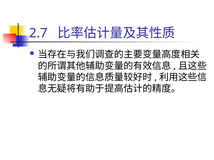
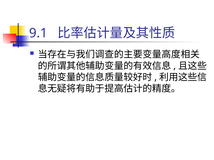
2.7: 2.7 -> 9.1 (38, 33)
